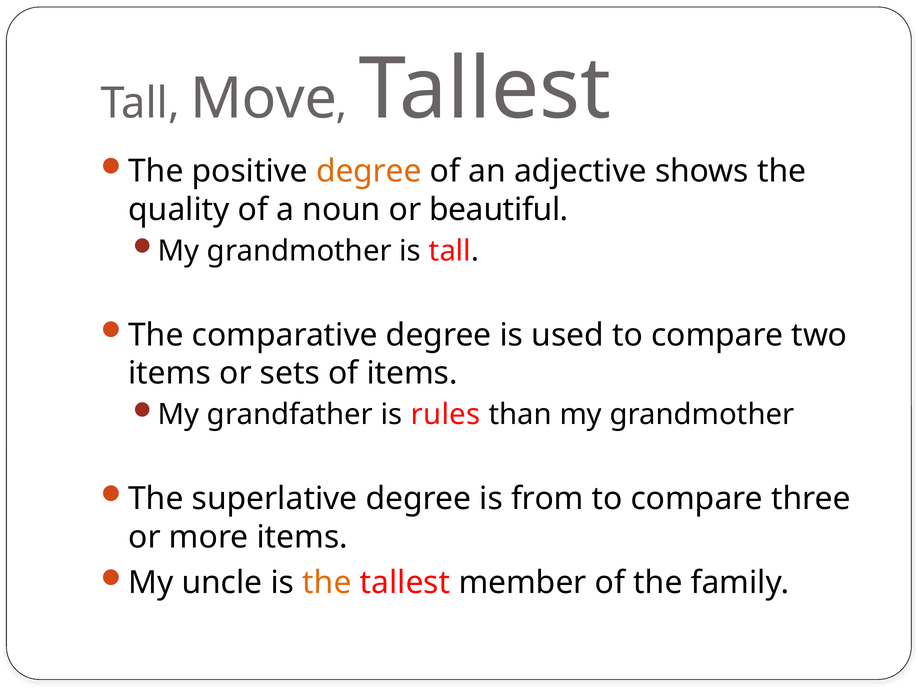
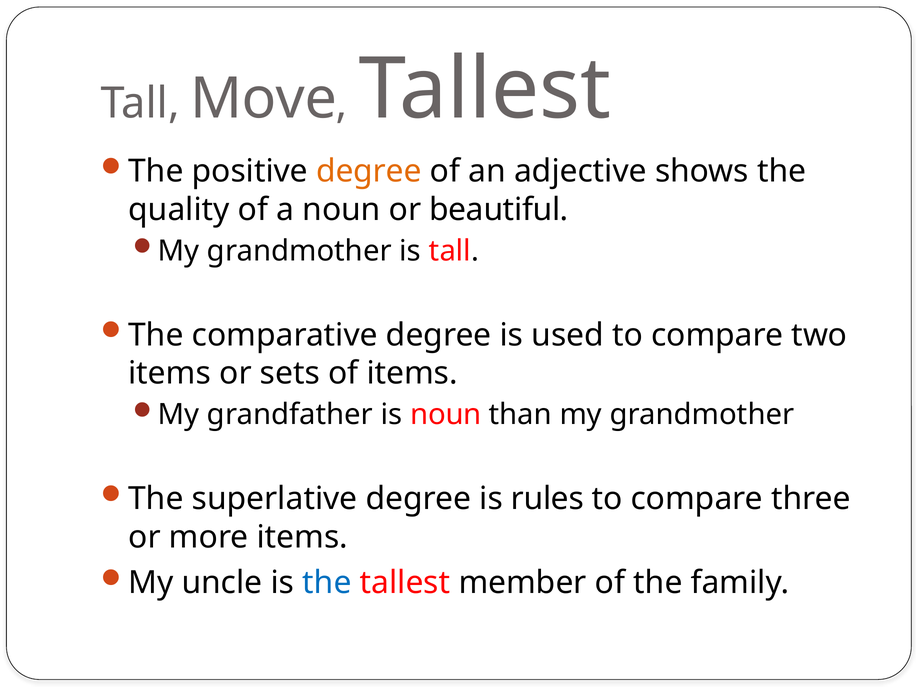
is rules: rules -> noun (446, 414)
from: from -> rules (547, 499)
the colour: orange -> blue (327, 582)
